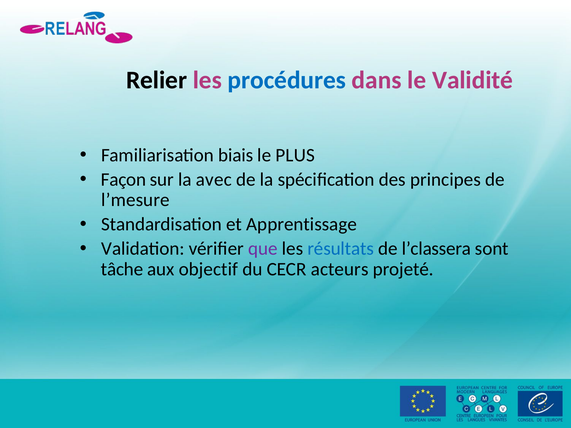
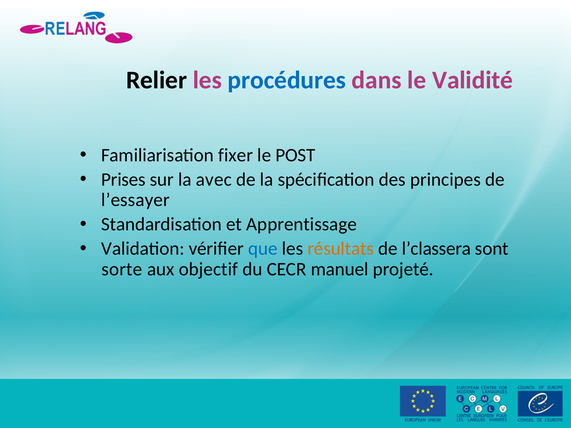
biais: biais -> fixer (236, 155)
PLUS: PLUS -> POST (295, 155)
Façon: Façon -> Prises (123, 180)
l’mesure: l’mesure -> l’essayer (136, 200)
que colour: purple -> blue (263, 249)
résultats colour: blue -> orange (341, 249)
tâche: tâche -> sorte (122, 269)
acteurs: acteurs -> manuel (340, 269)
